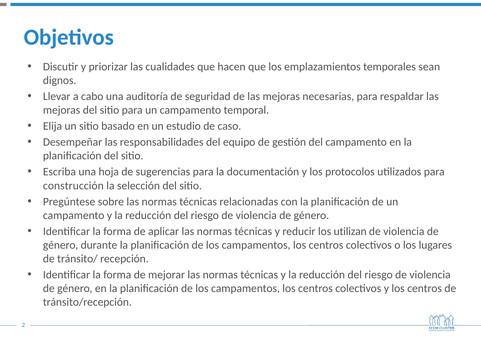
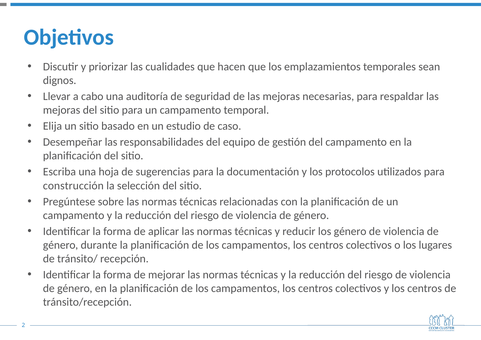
los utilizan: utilizan -> género (350, 231)
